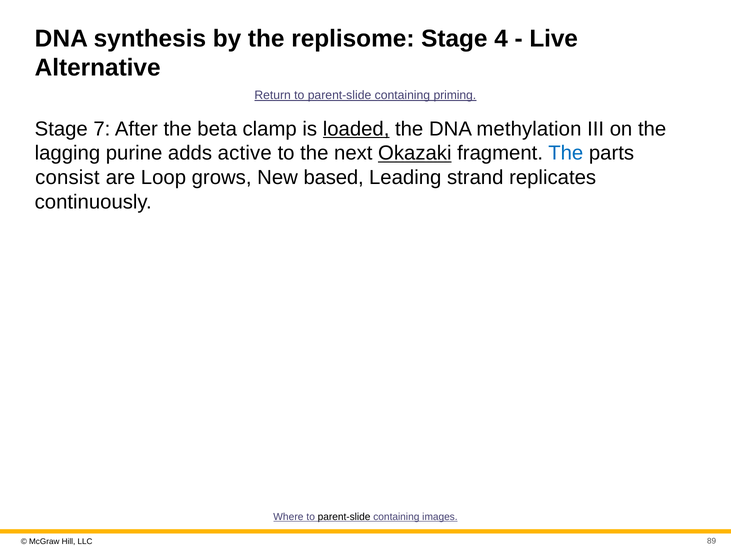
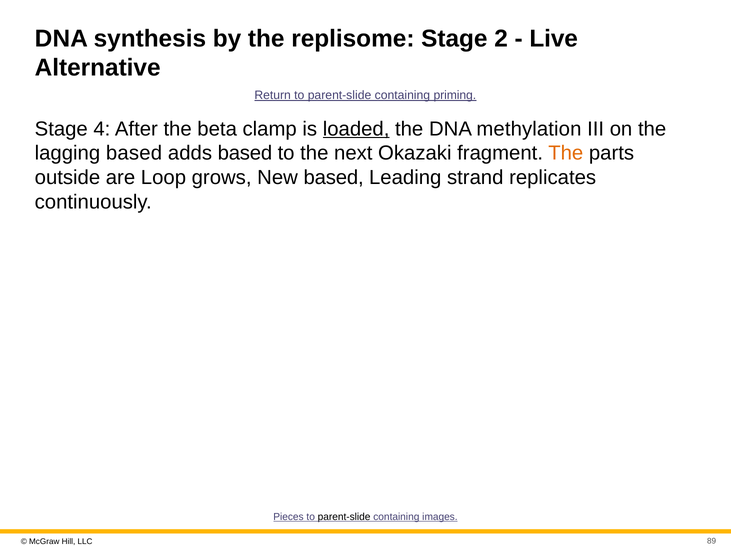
4: 4 -> 2 (501, 39)
7: 7 -> 4 (102, 129)
lagging purine: purine -> based (134, 153)
adds active: active -> based (245, 153)
Okazaki underline: present -> none (415, 153)
The colour: blue -> orange (566, 153)
consist: consist -> outside (67, 178)
Where: Where -> Pieces (288, 517)
